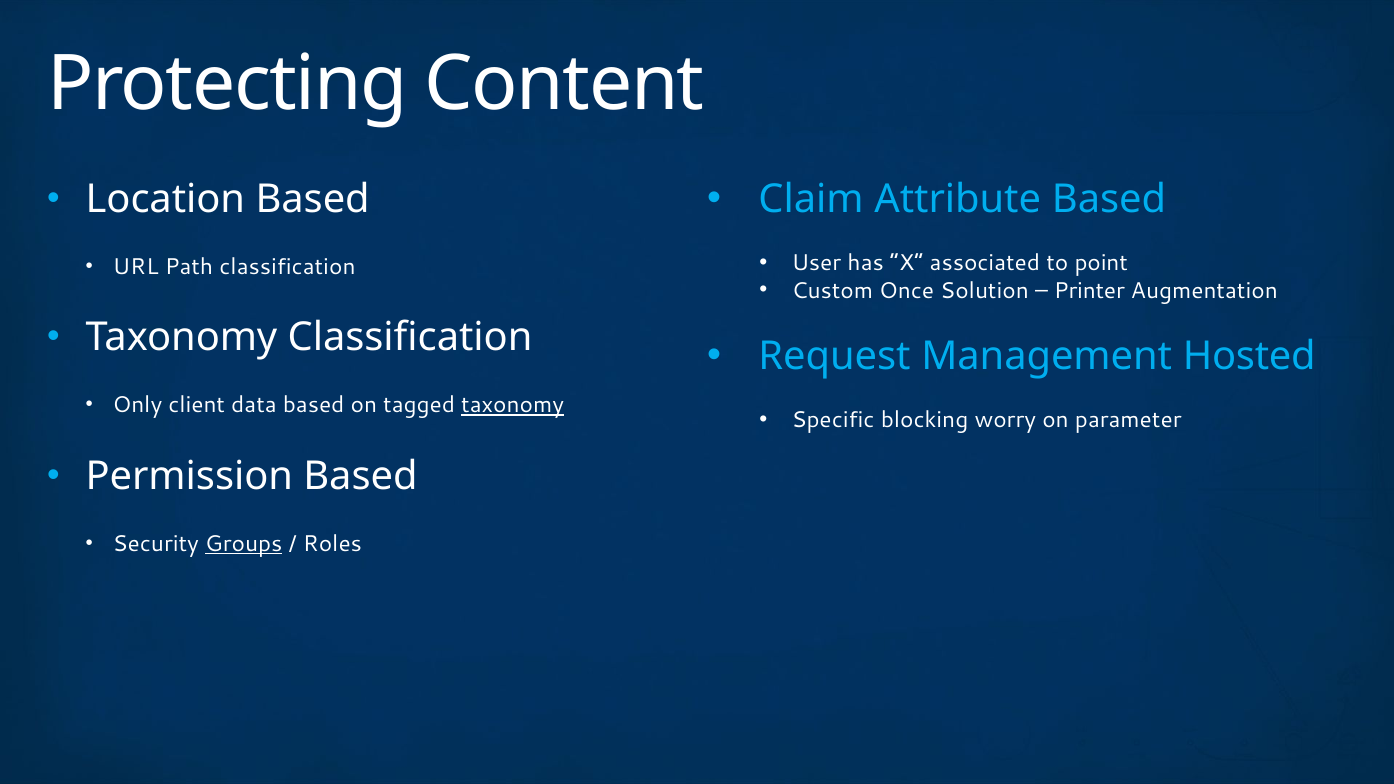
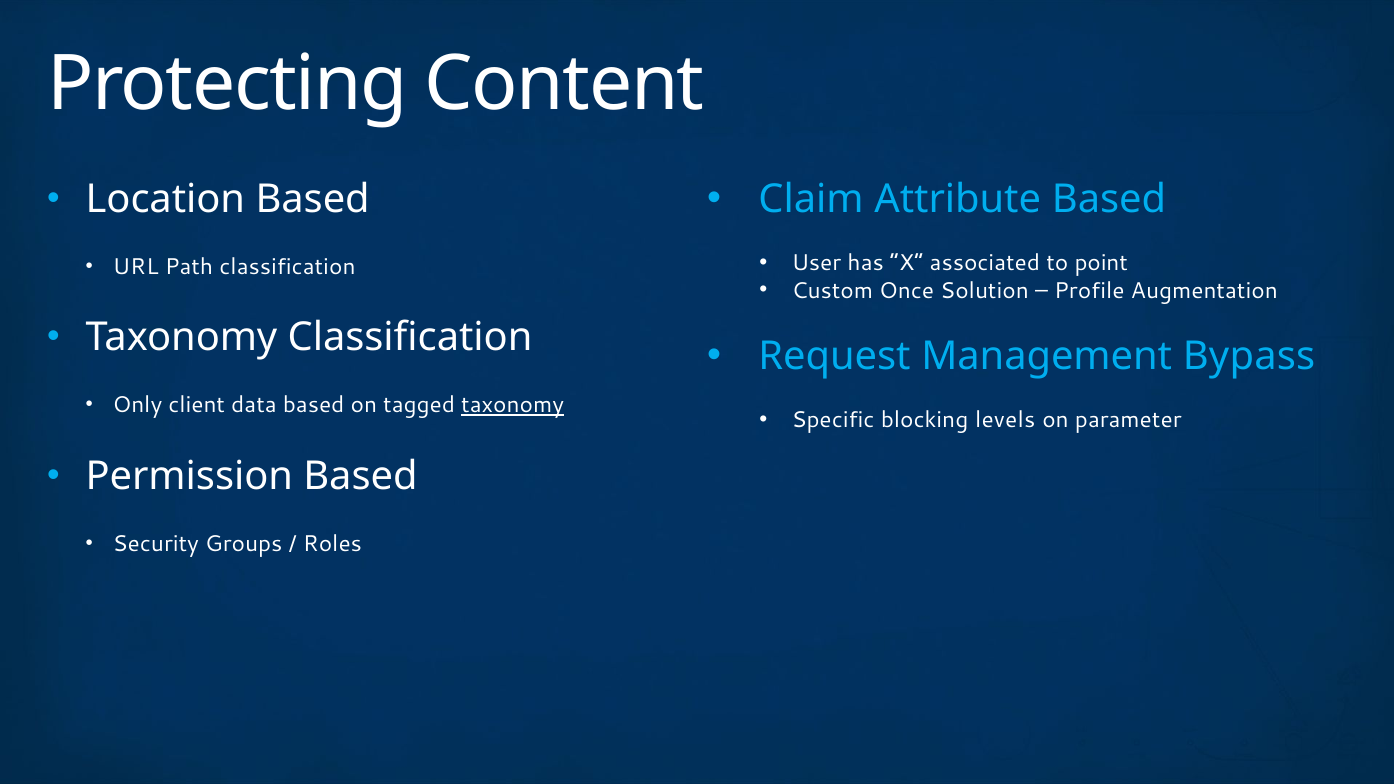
Printer: Printer -> Profile (1089, 291)
Hosted: Hosted -> Bypass (1249, 357)
worry: worry -> levels (1005, 420)
Groups underline: present -> none (244, 544)
